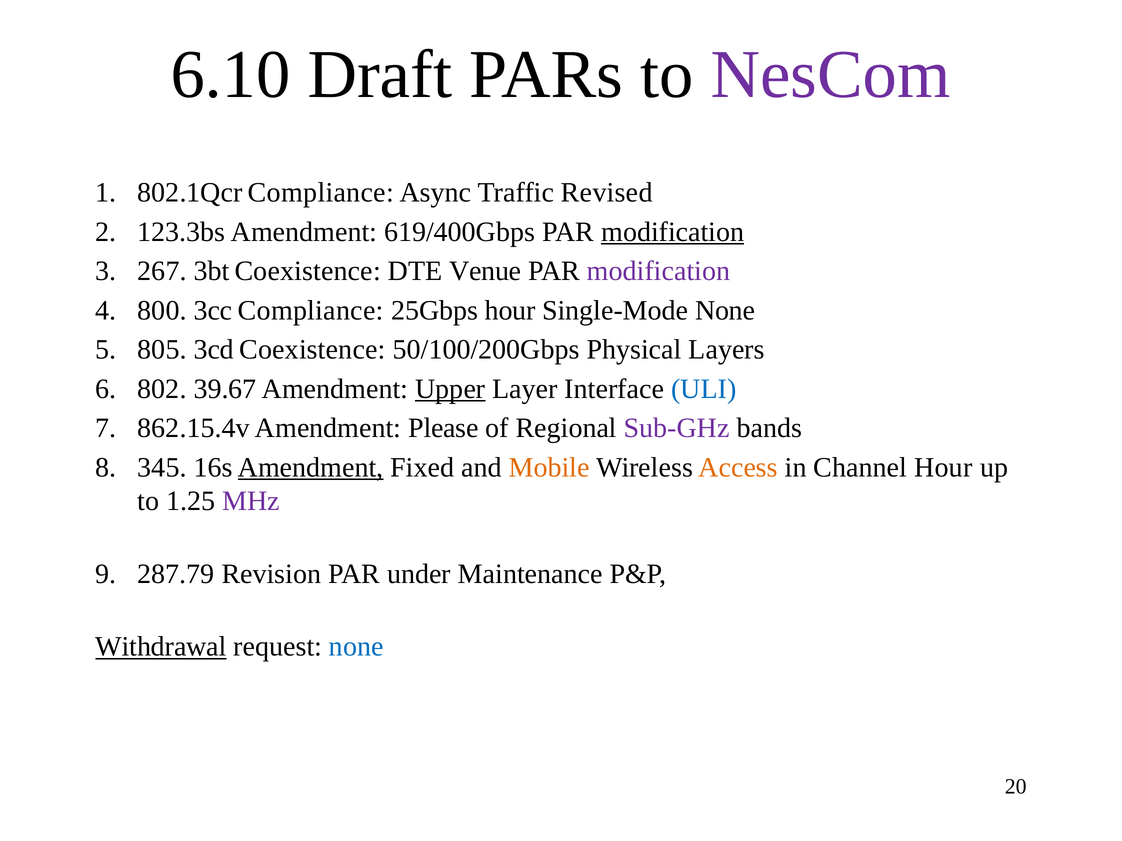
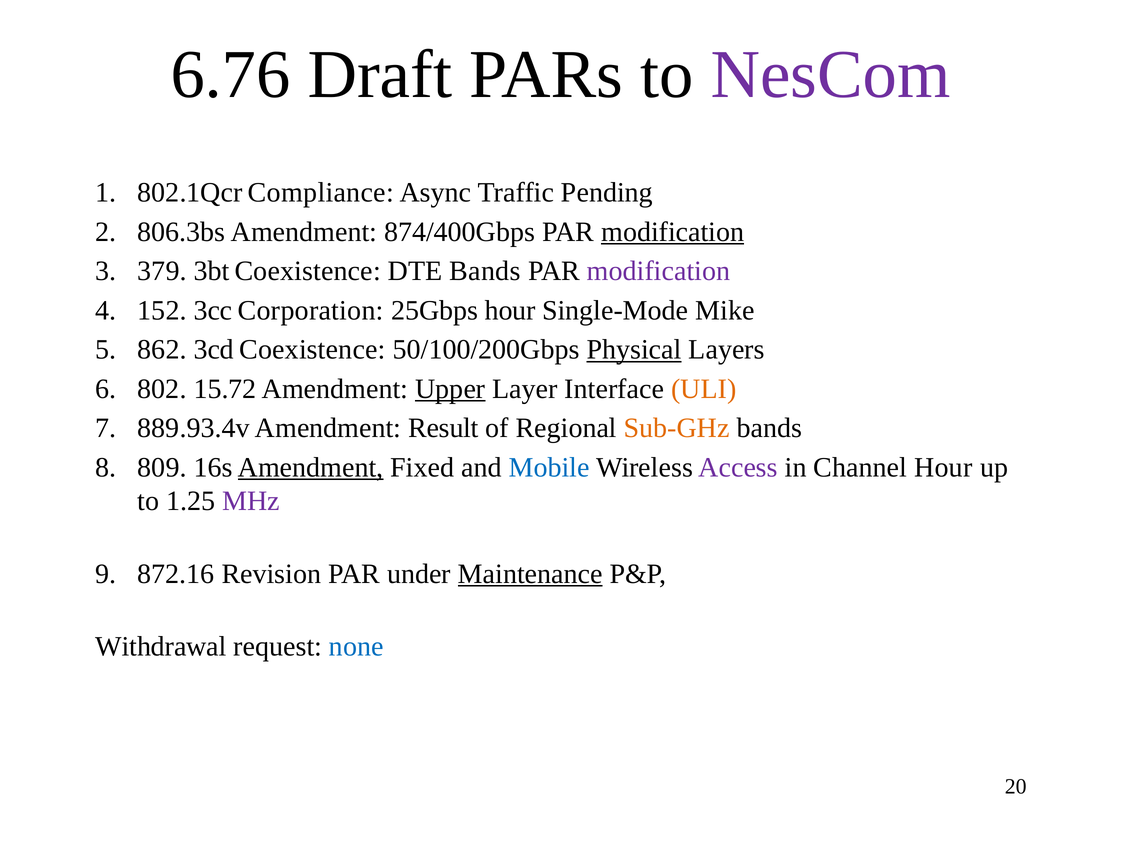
6.10: 6.10 -> 6.76 (230, 75)
Revised: Revised -> Pending (607, 193)
123.3bs: 123.3bs -> 806.3bs (181, 232)
619/400Gbps: 619/400Gbps -> 874/400Gbps (460, 232)
267: 267 -> 379 (162, 271)
DTE Venue: Venue -> Bands (485, 271)
800: 800 -> 152 (162, 311)
3cc Compliance: Compliance -> Corporation (311, 311)
Single-Mode None: None -> Mike (725, 311)
805: 805 -> 862 (162, 350)
Physical underline: none -> present (634, 350)
39.67: 39.67 -> 15.72 (225, 389)
ULI colour: blue -> orange (704, 389)
862.15.4v: 862.15.4v -> 889.93.4v (194, 428)
Please: Please -> Result (443, 428)
Sub-GHz colour: purple -> orange (677, 428)
345: 345 -> 809 (162, 468)
Mobile colour: orange -> blue (549, 468)
Access colour: orange -> purple (738, 468)
287.79: 287.79 -> 872.16 (176, 574)
Maintenance underline: none -> present (530, 574)
Withdrawal underline: present -> none (161, 647)
